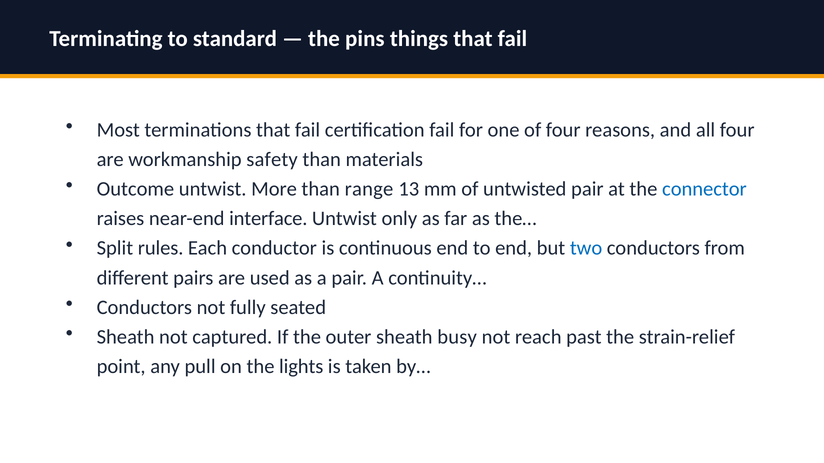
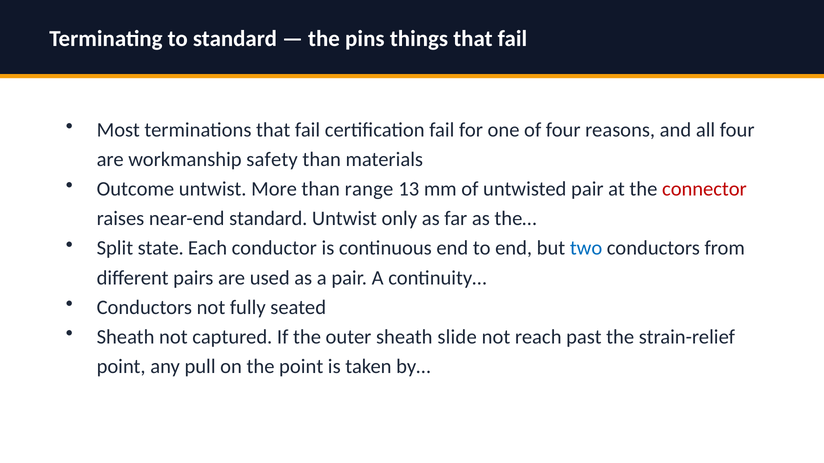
connector colour: blue -> red (704, 189)
near-end interface: interface -> standard (268, 219)
rules: rules -> state (161, 248)
busy: busy -> slide (457, 337)
the lights: lights -> point (301, 367)
